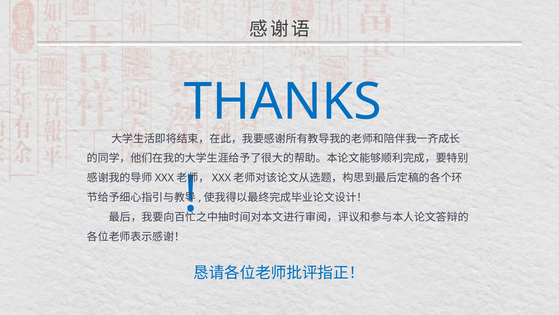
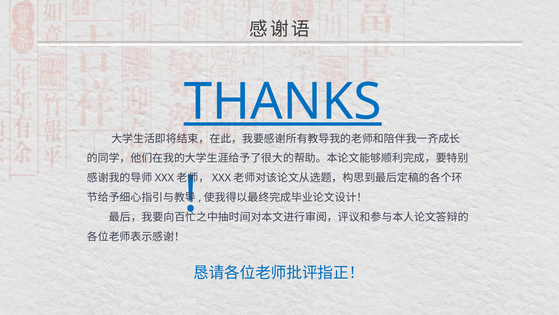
THANKS underline: none -> present (283, 102)
